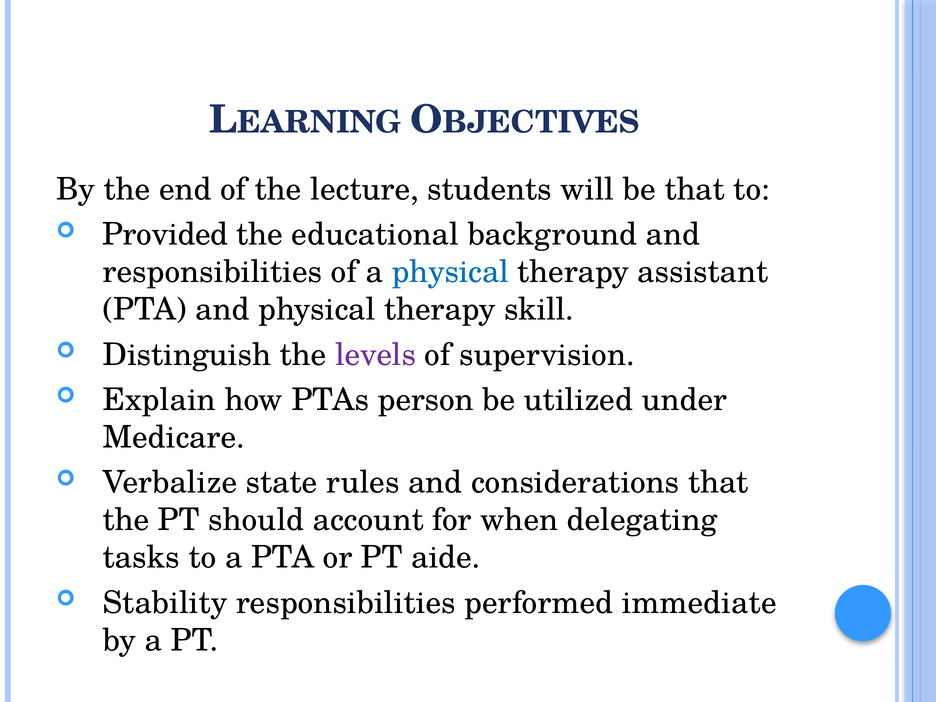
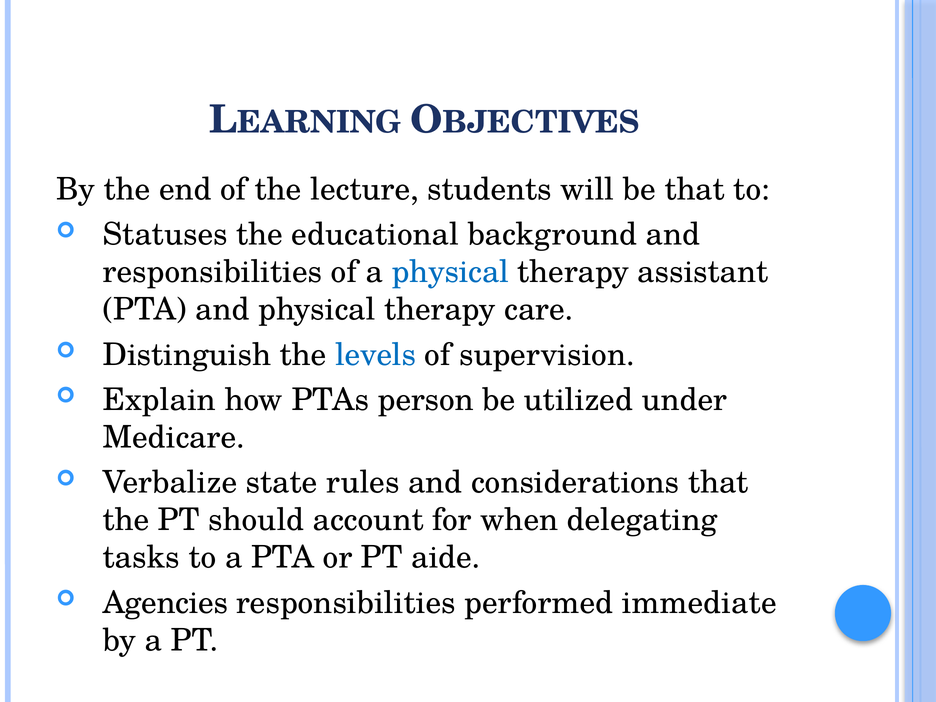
Provided: Provided -> Statuses (165, 235)
skill: skill -> care (539, 309)
levels colour: purple -> blue (376, 355)
Stability: Stability -> Agencies (165, 603)
